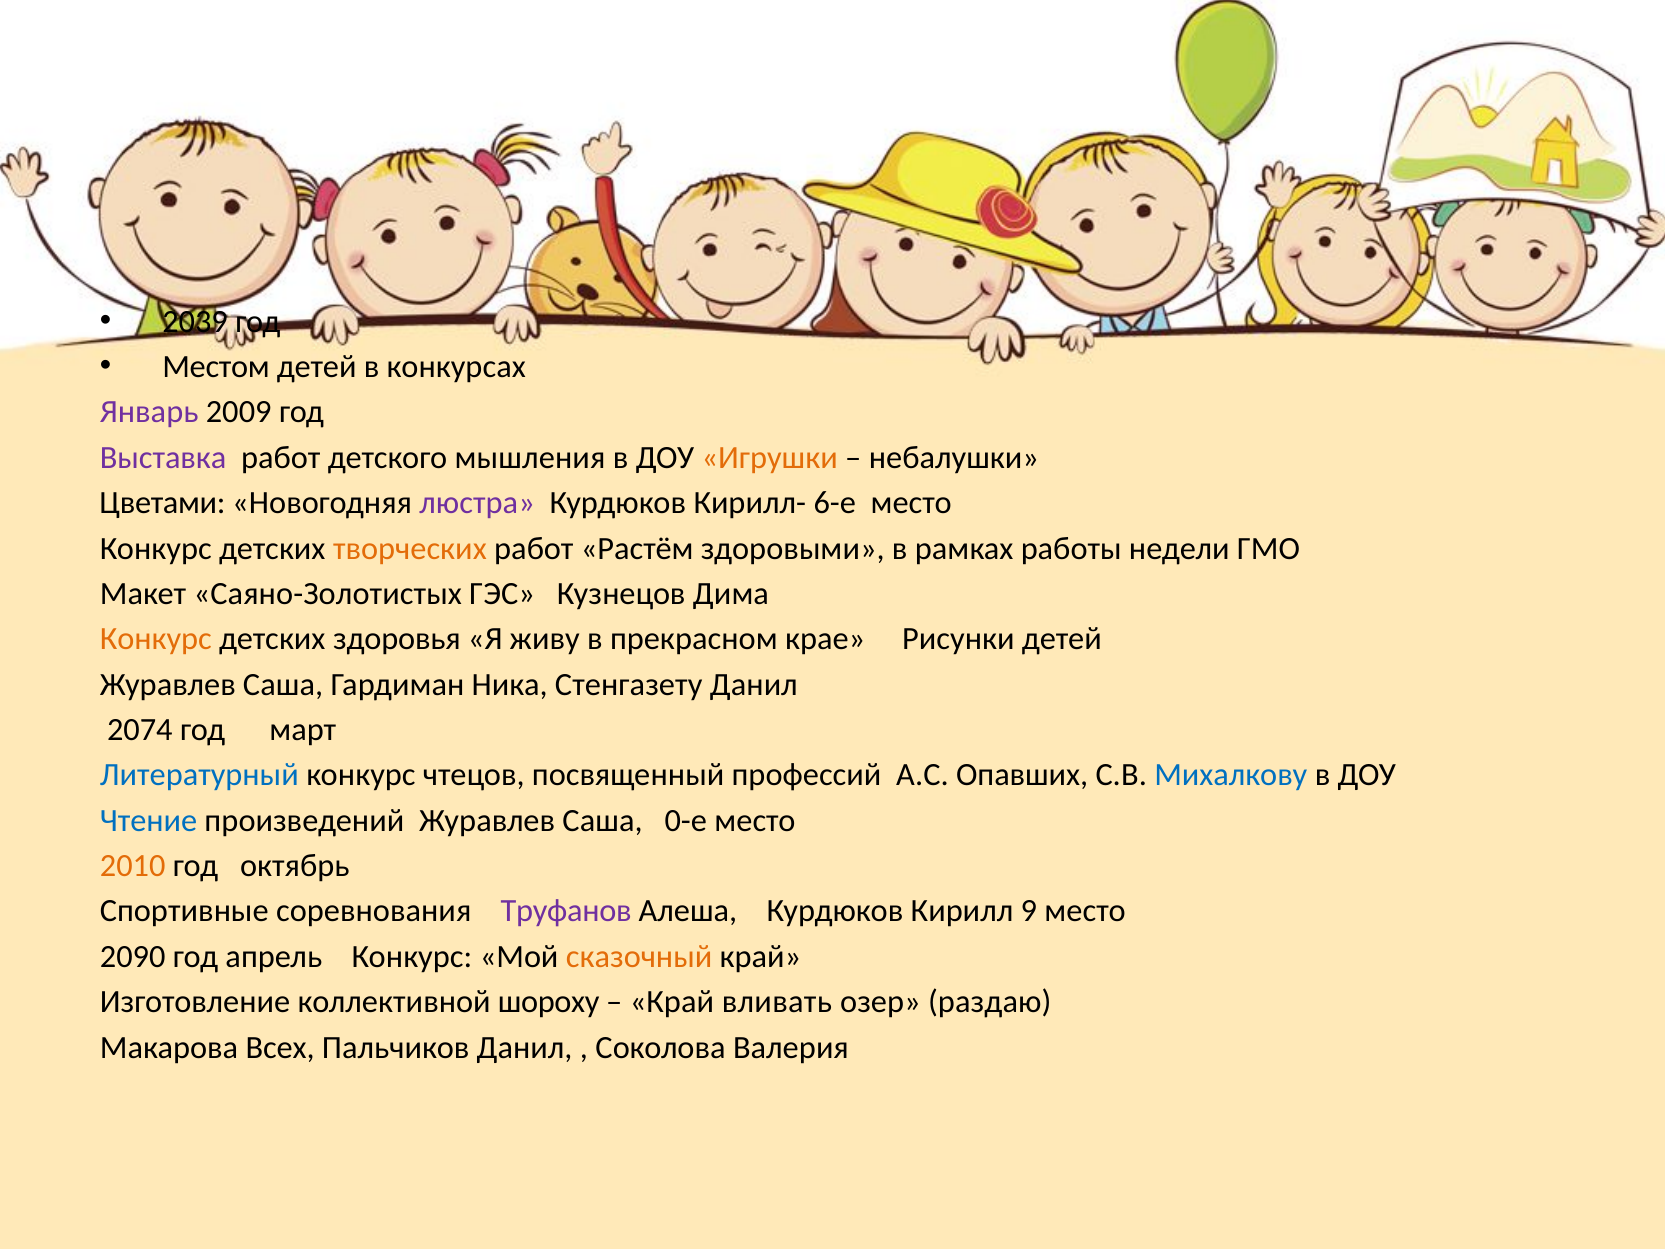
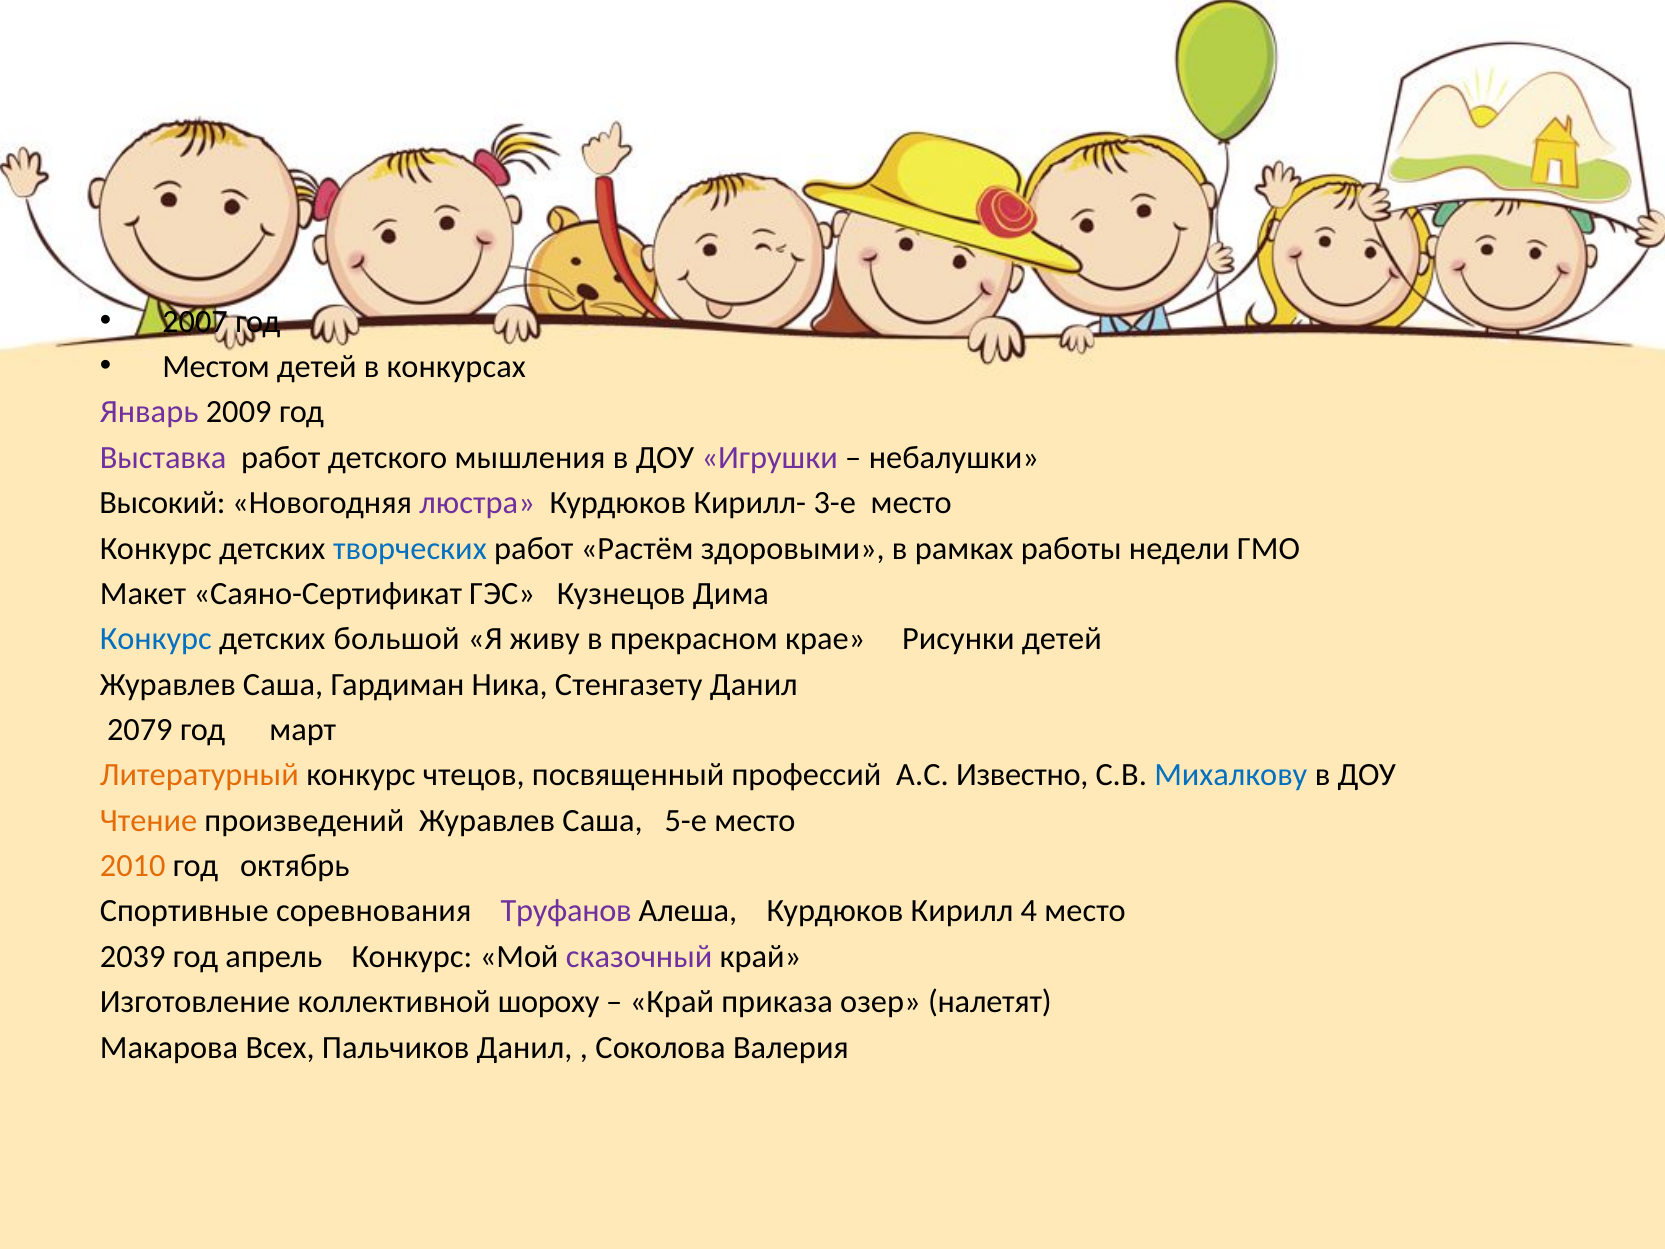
2039: 2039 -> 2007 (195, 321)
Игрушки colour: orange -> purple (770, 457)
Цветами: Цветами -> Высокий (163, 503)
6-е: 6-е -> 3-е (835, 503)
творческих colour: orange -> blue (410, 548)
Саяно-Золотистых: Саяно-Золотистых -> Саяно-Сертификат (328, 594)
Конкурс colour: orange -> blue (156, 639)
здоровья: здоровья -> большой (397, 639)
2074: 2074 -> 2079 (140, 730)
Литературный colour: blue -> orange (199, 775)
Опавших: Опавших -> Известно (1022, 775)
Чтение colour: blue -> orange (149, 820)
0-е: 0-е -> 5-е (686, 820)
9: 9 -> 4 (1029, 911)
2090: 2090 -> 2039 (133, 956)
сказочный colour: orange -> purple (639, 956)
вливать: вливать -> приказа (777, 1002)
раздаю: раздаю -> налетят (990, 1002)
